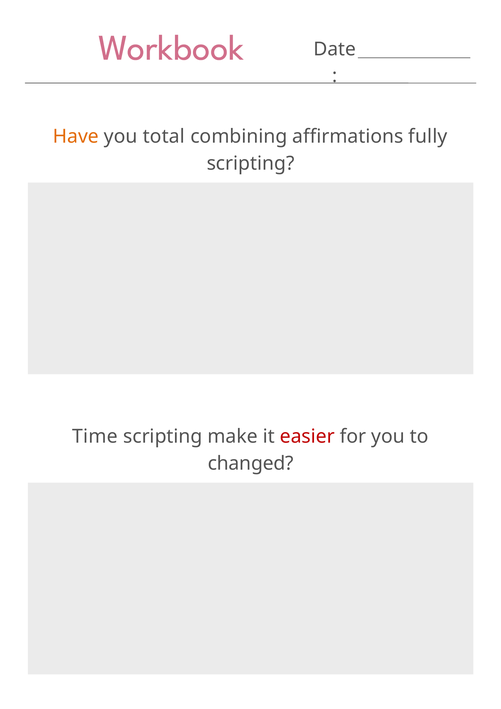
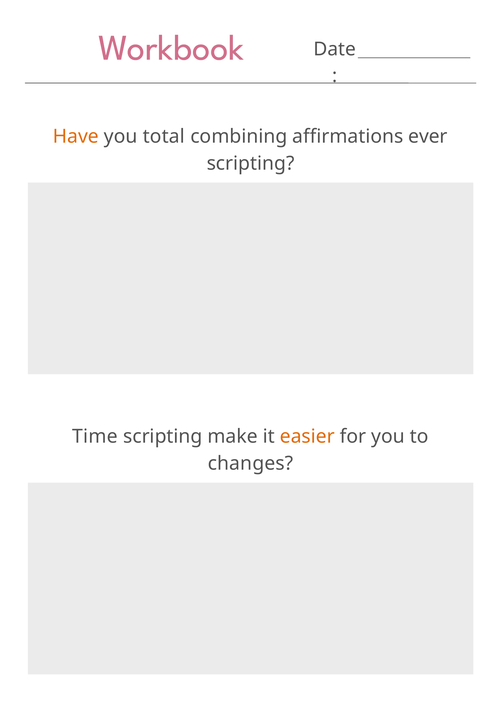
fully: fully -> ever (428, 136)
easier colour: red -> orange (307, 436)
changed: changed -> changes (251, 463)
